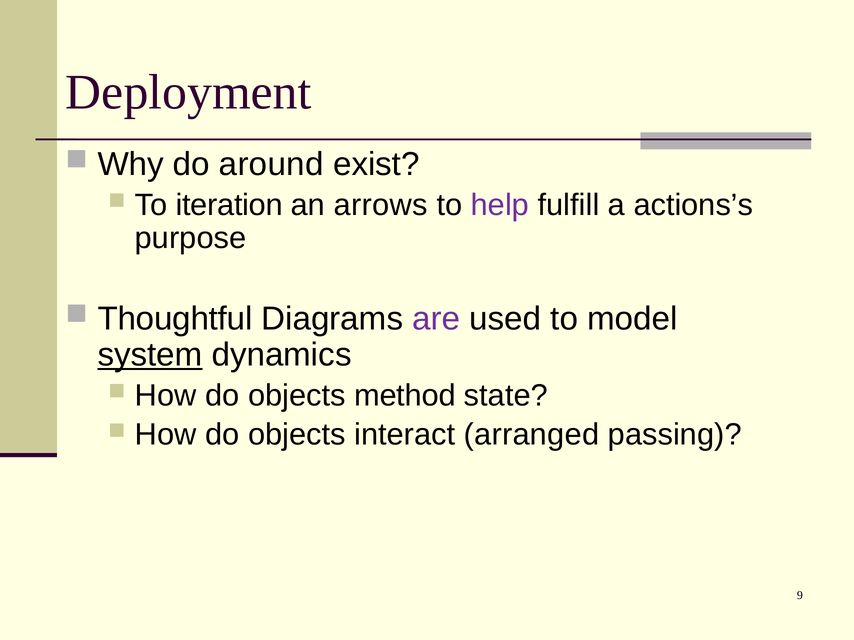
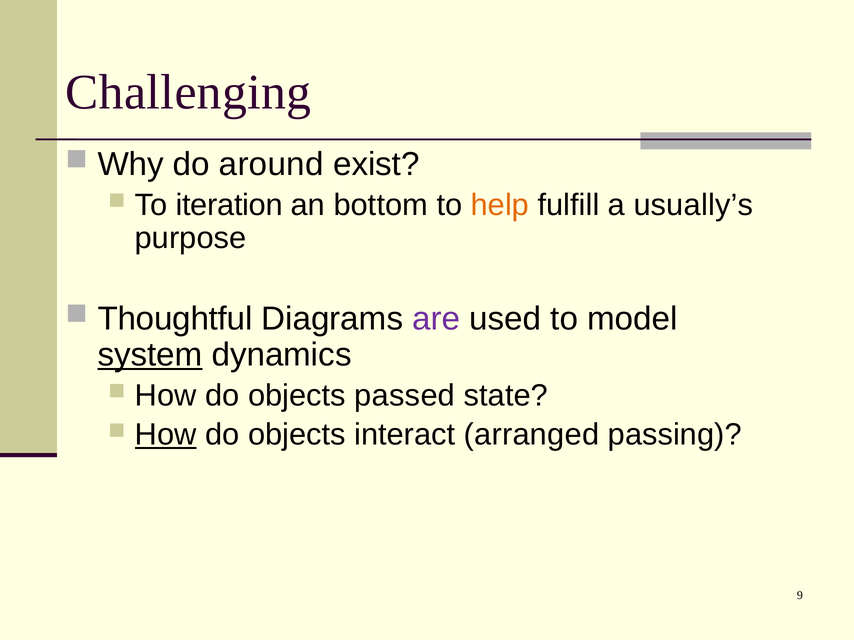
Deployment: Deployment -> Challenging (188, 92)
arrows: arrows -> bottom (381, 205)
help colour: purple -> orange (500, 205)
actions’s: actions’s -> usually’s (693, 205)
method: method -> passed (405, 396)
How underline: none -> present (166, 435)
